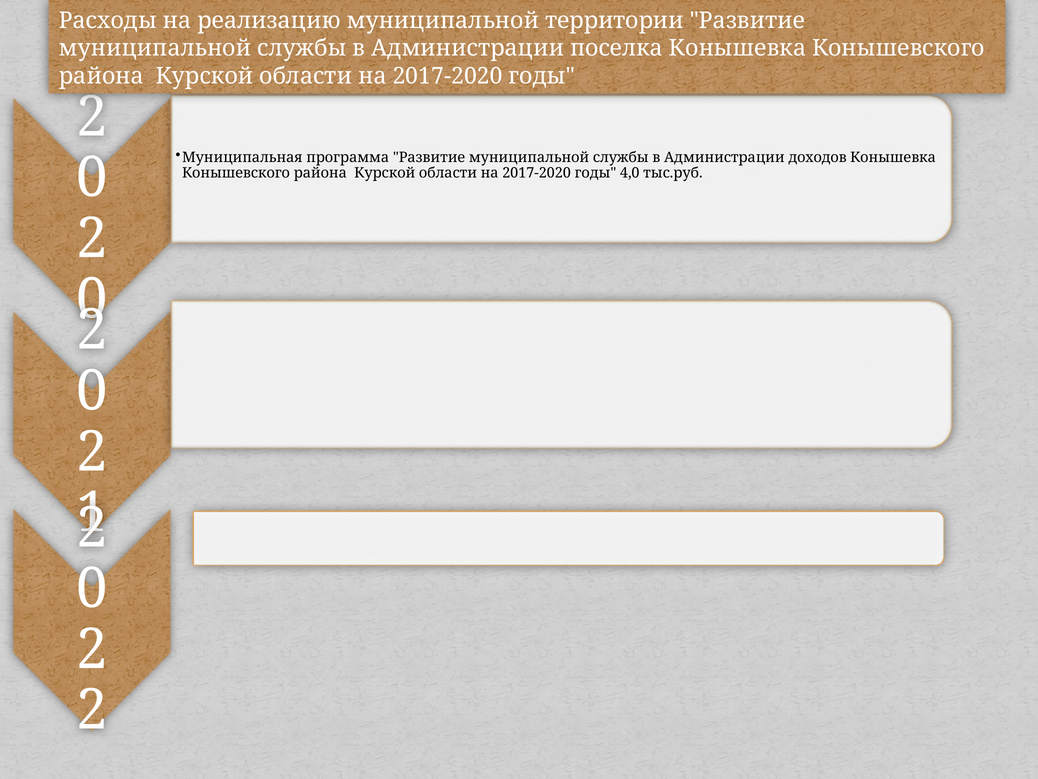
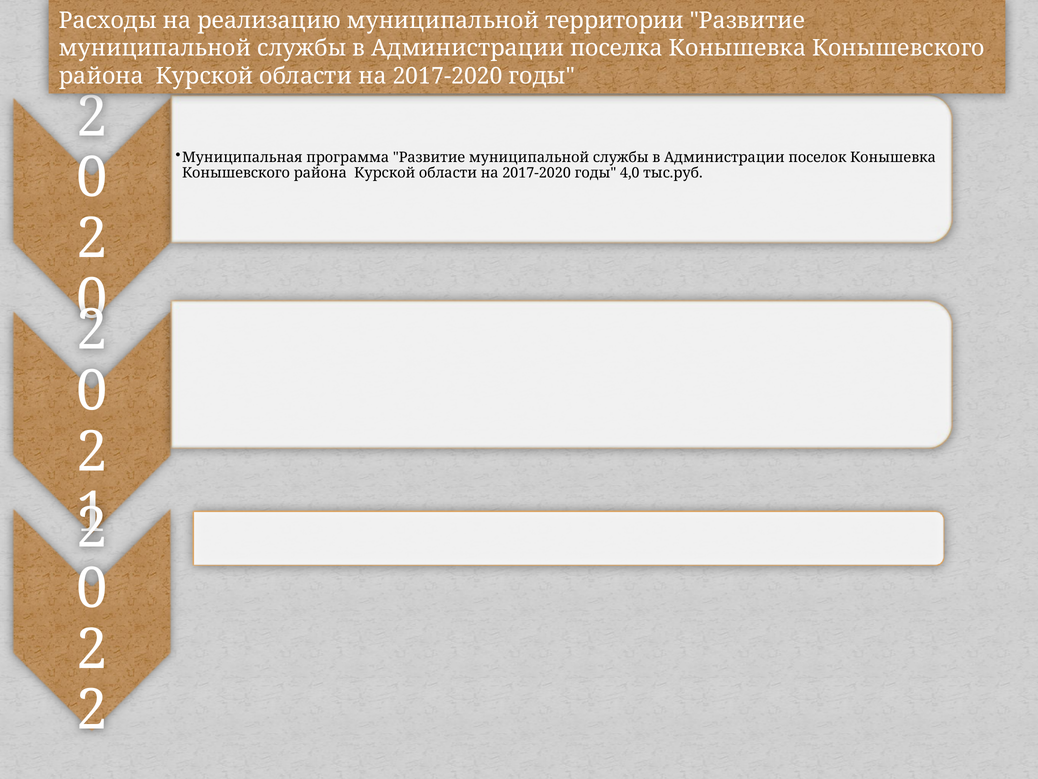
доходов: доходов -> поселок (817, 157)
